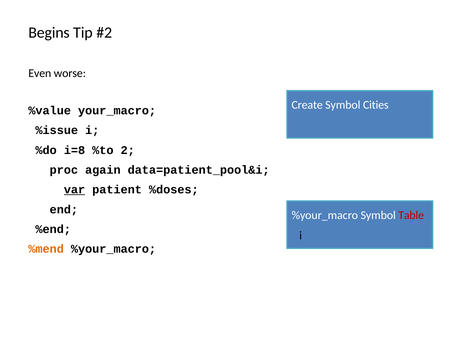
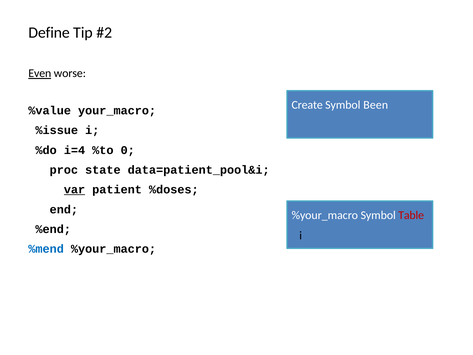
Begins: Begins -> Define (49, 33)
Even underline: none -> present (40, 73)
Cities: Cities -> Been (376, 105)
i=8: i=8 -> i=4 (74, 150)
2: 2 -> 0 (128, 150)
again: again -> state (103, 170)
%mend colour: orange -> blue (46, 249)
